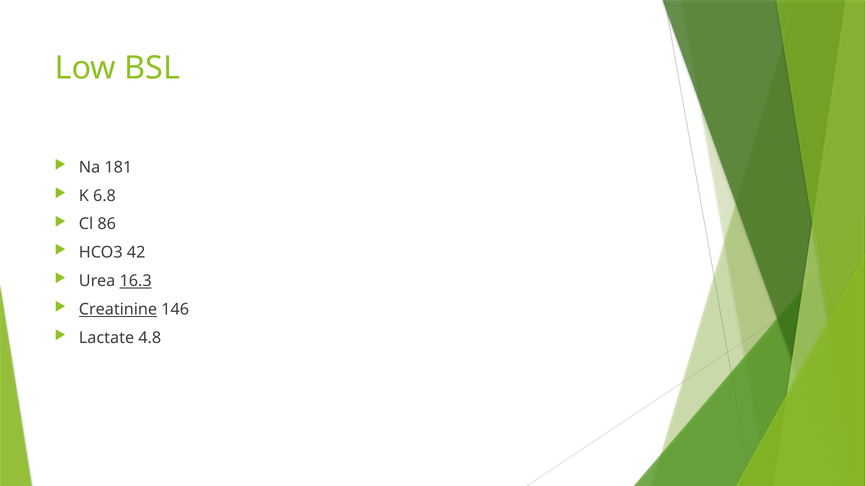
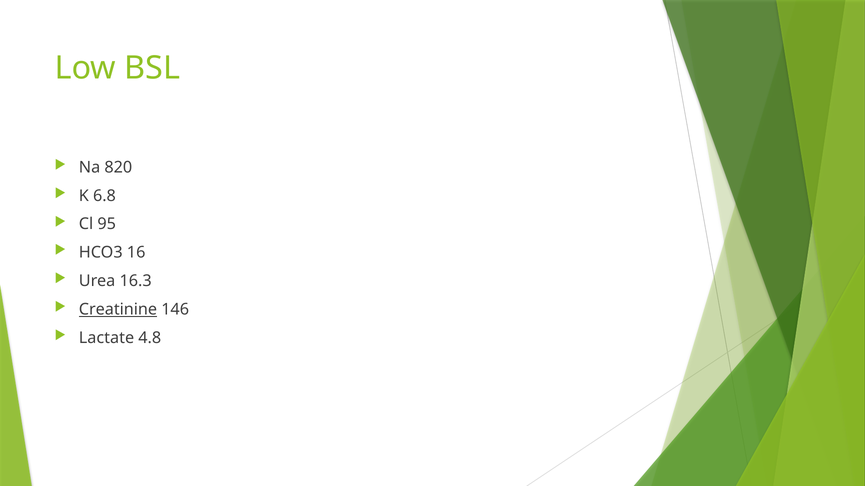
181: 181 -> 820 (118, 167)
86: 86 -> 95 (107, 224)
42: 42 -> 16 (136, 253)
16.3 underline: present -> none (136, 281)
